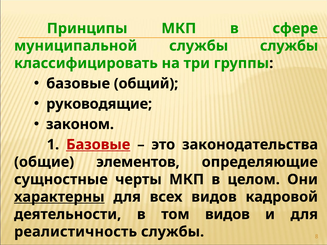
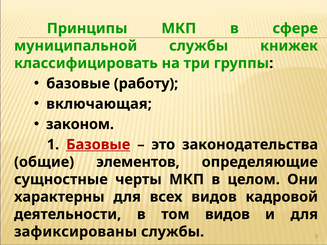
службы службы: службы -> книжек (289, 46)
общий: общий -> работу (146, 84)
руководящие: руководящие -> включающая (99, 104)
характерны underline: present -> none (59, 197)
реалистичность: реалистичность -> зафиксированы (76, 232)
